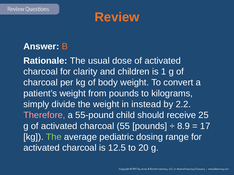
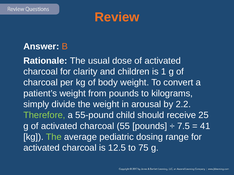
instead: instead -> arousal (146, 105)
Therefore colour: pink -> light green (44, 115)
8.9: 8.9 -> 7.5 (184, 126)
17: 17 -> 41 (205, 126)
20: 20 -> 75 (143, 148)
